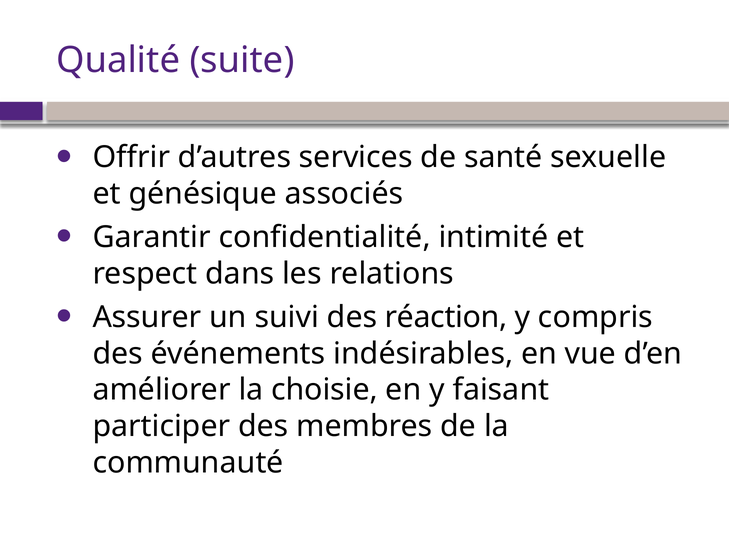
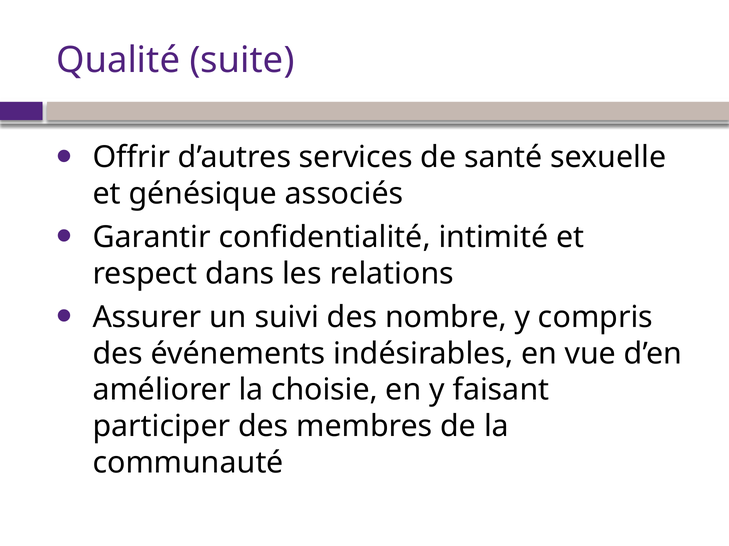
réaction: réaction -> nombre (446, 318)
